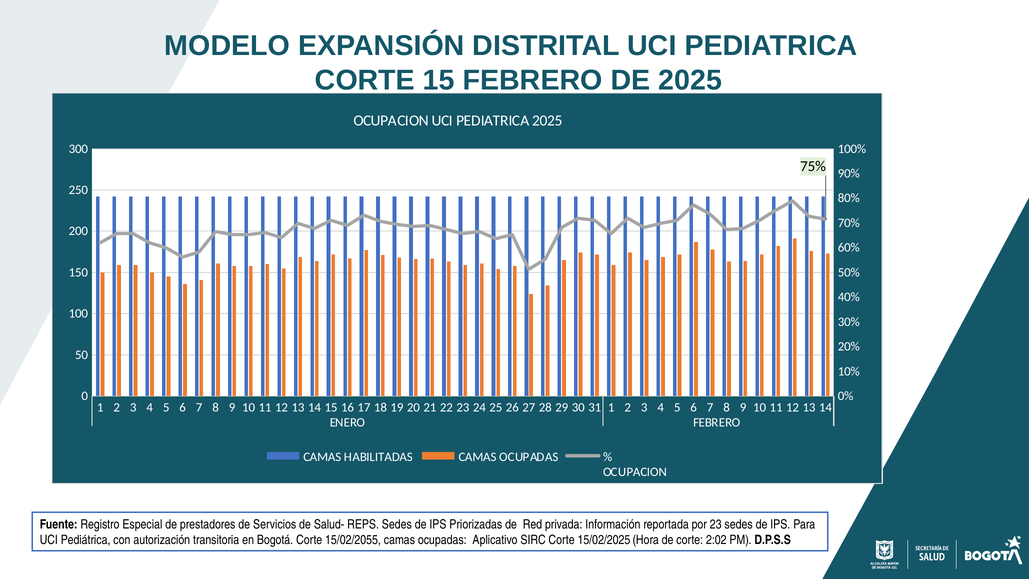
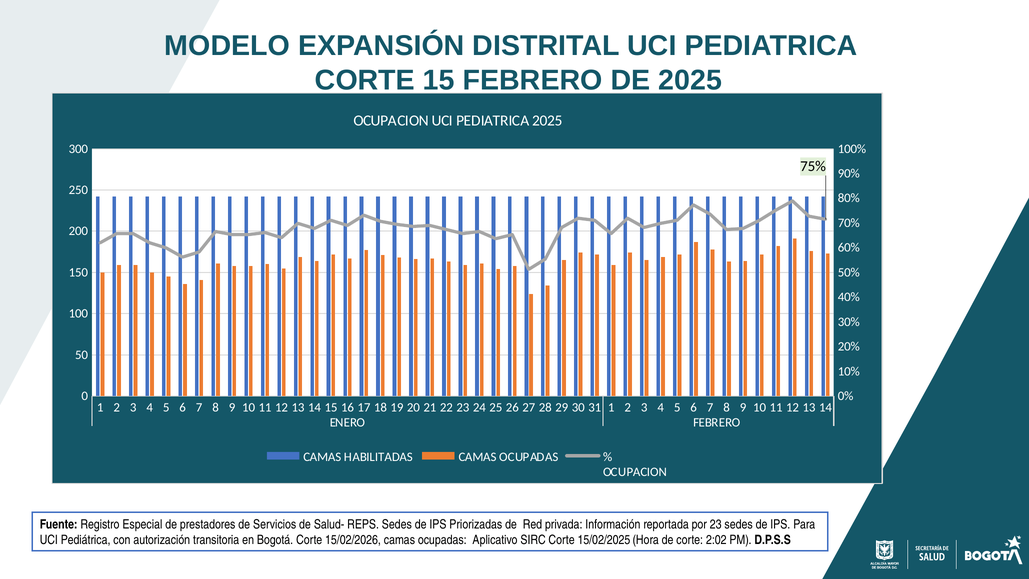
15/02/2055: 15/02/2055 -> 15/02/2026 (353, 540)
